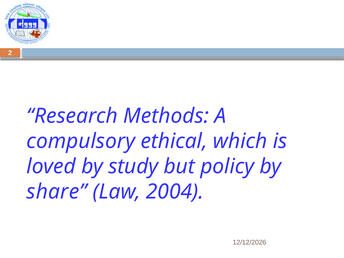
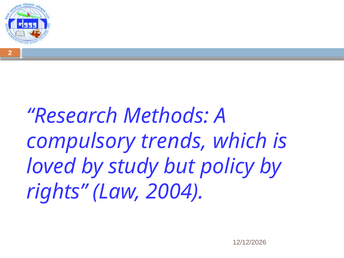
ethical: ethical -> trends (174, 141)
share: share -> rights (57, 192)
